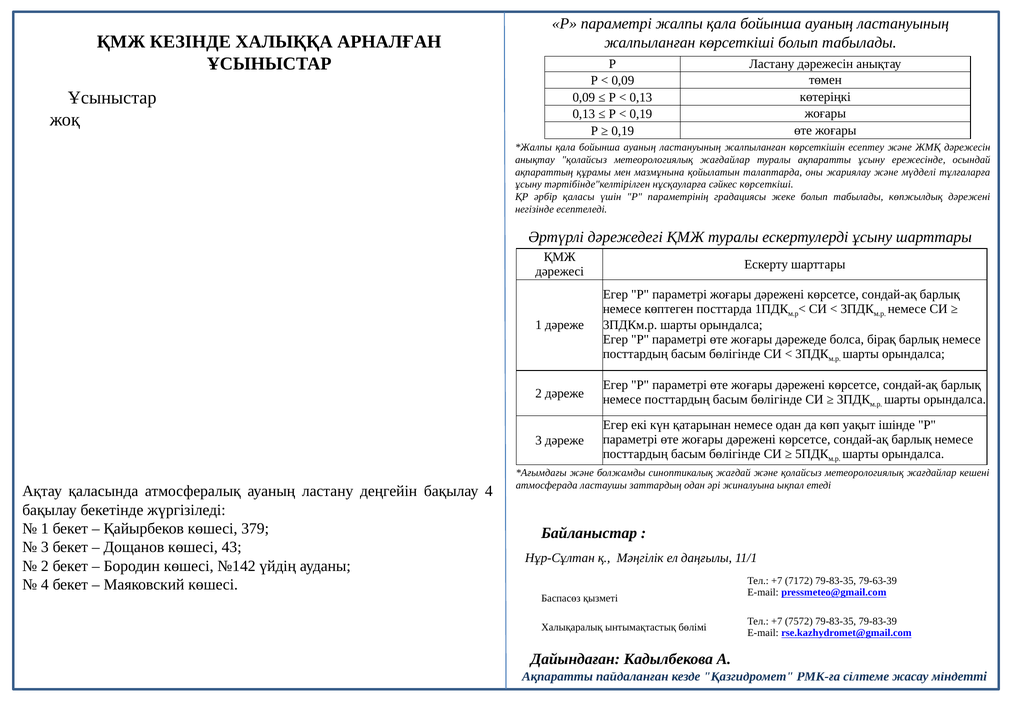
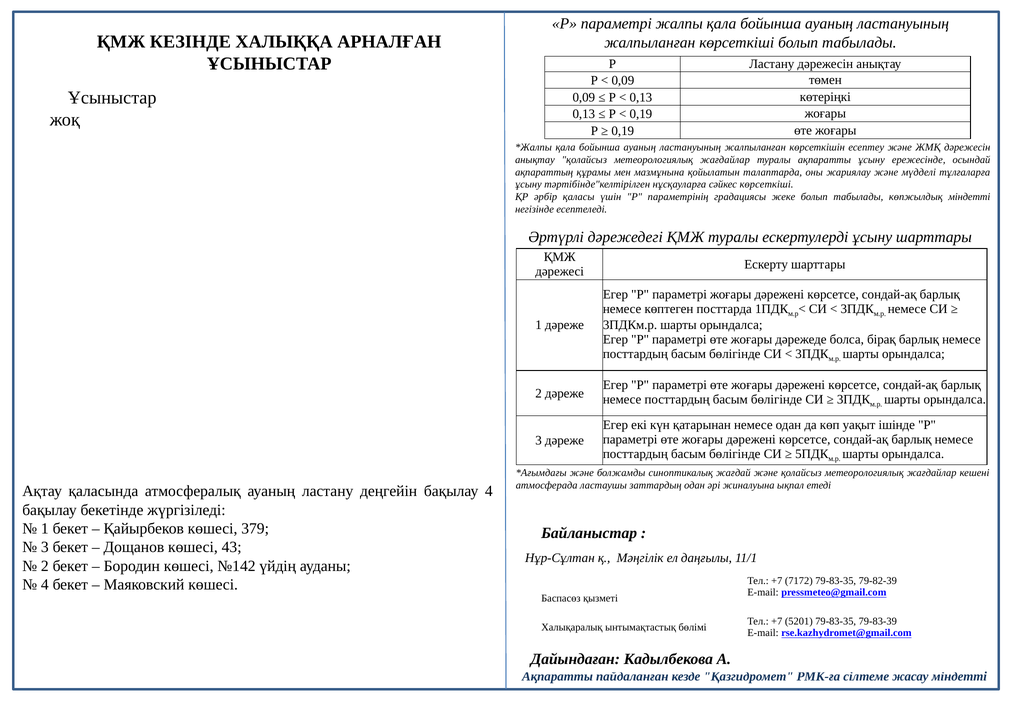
көпжылдық дәрежені: дәрежені -> міндетті (969, 197)
79-63-39: 79-63-39 -> 79-82-39 (878, 581)
7572: 7572 -> 5201 (799, 621)
